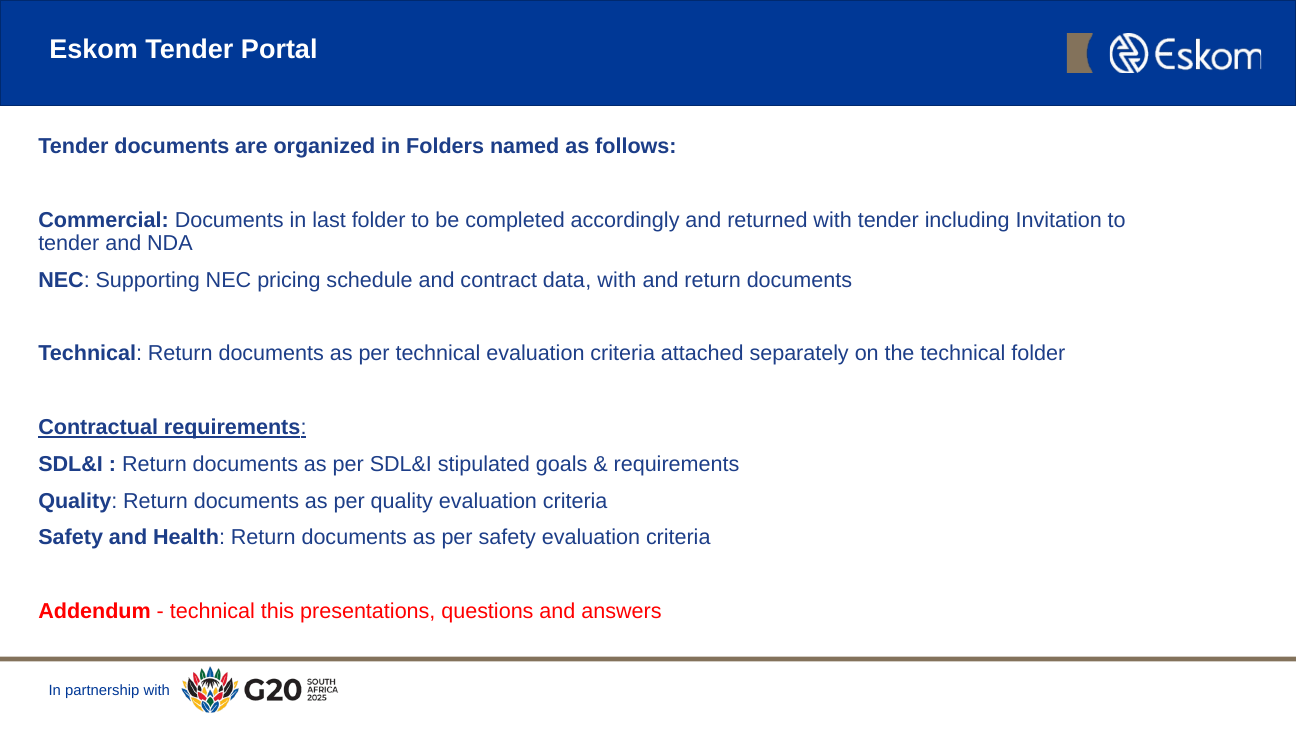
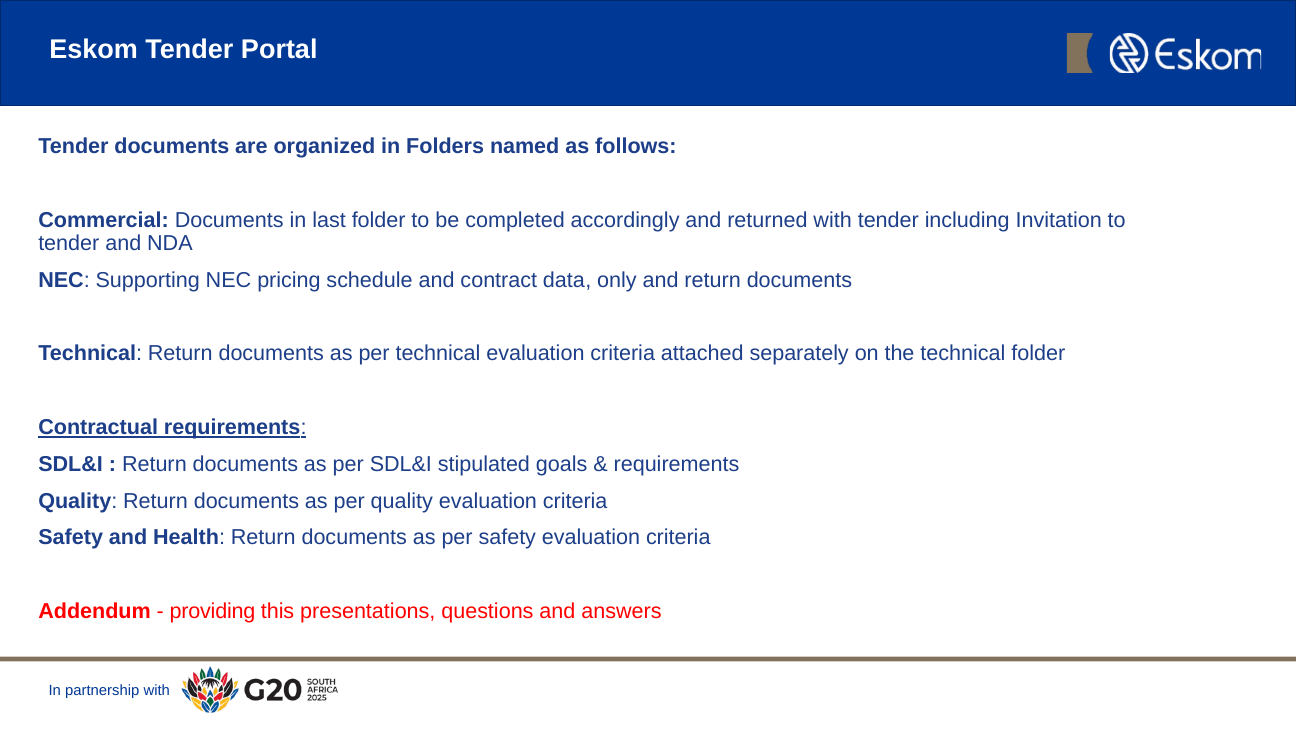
data with: with -> only (617, 280)
technical: technical -> providing (212, 611)
